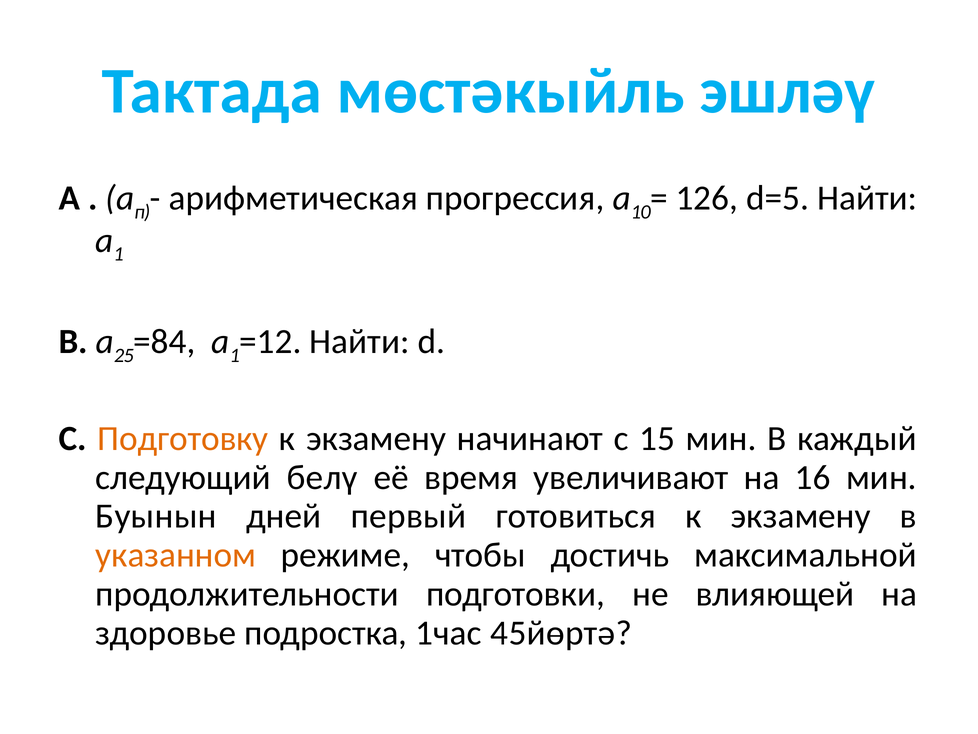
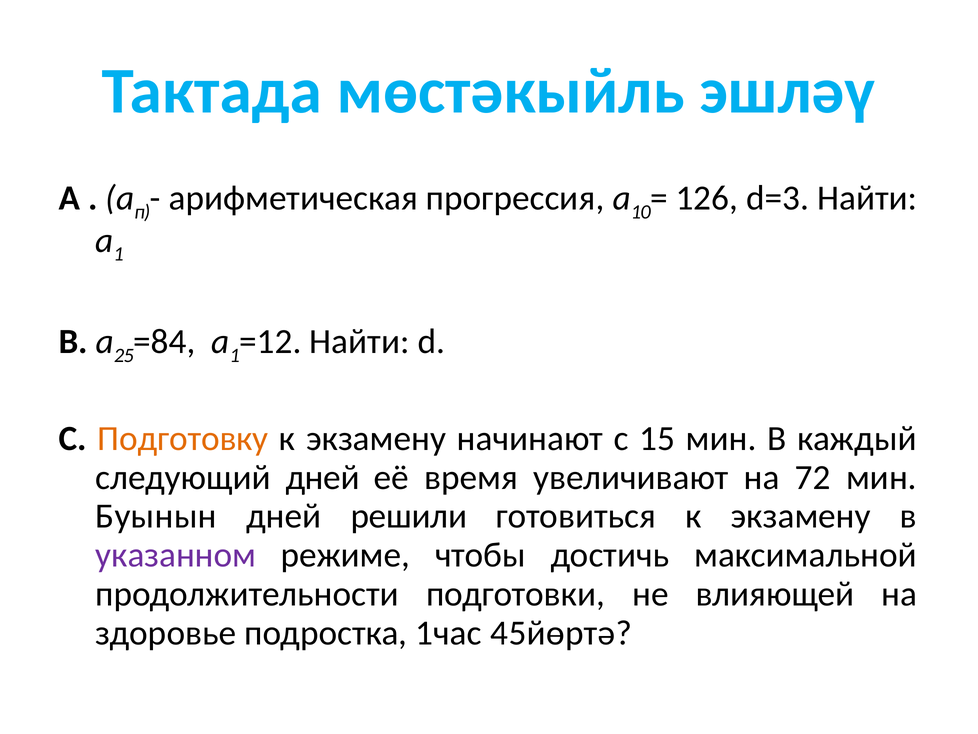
d=5: d=5 -> d=3 (777, 198)
следующий белү: белү -> дней (323, 477)
16: 16 -> 72 (813, 477)
первый: первый -> решили (409, 516)
указанном colour: orange -> purple (176, 555)
